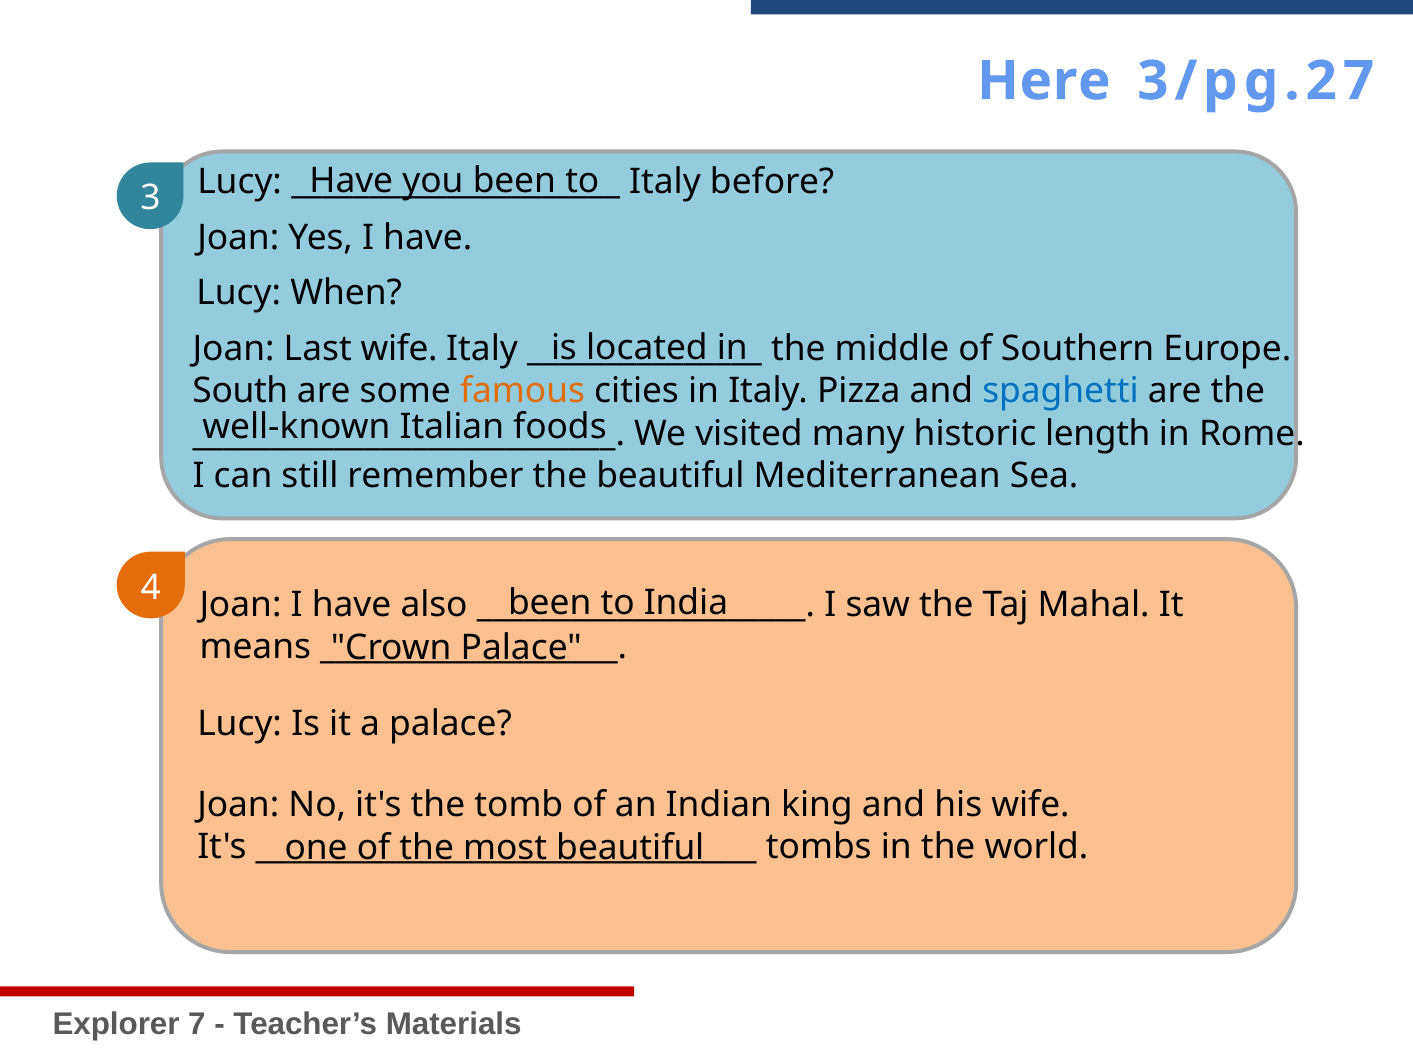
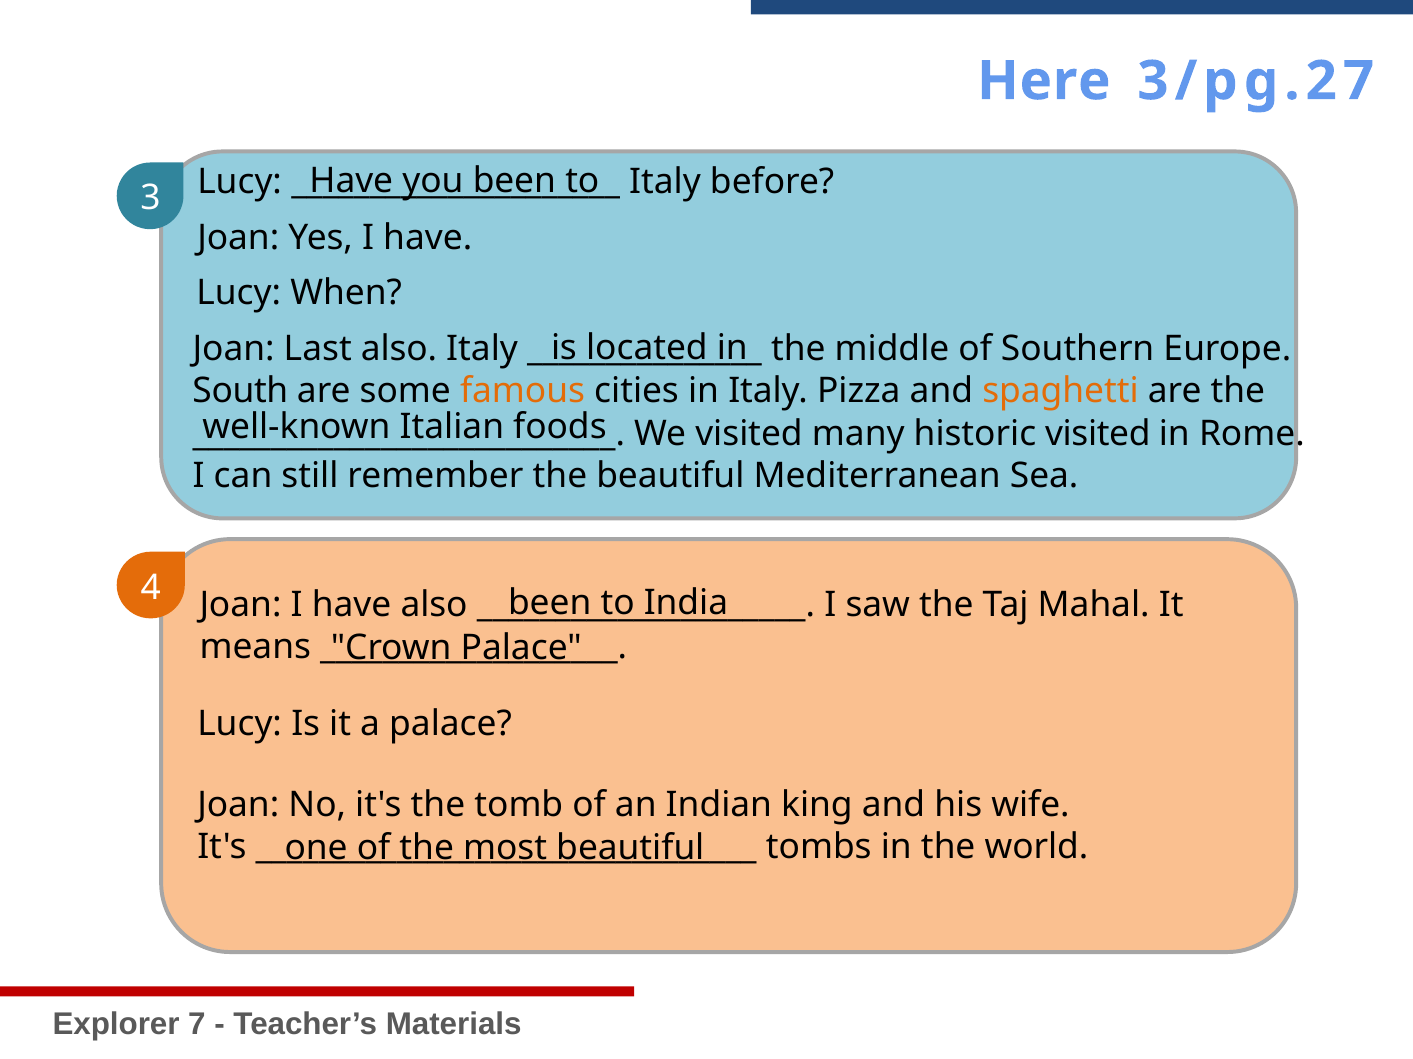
Last wife: wife -> also (399, 349)
spaghetti colour: blue -> orange (1060, 391)
historic length: length -> visited (1098, 434)
